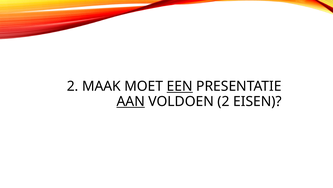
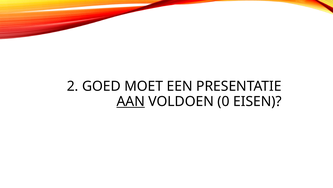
MAAK: MAAK -> GOED (101, 86)
EEN underline: present -> none (180, 86)
VOLDOEN 2: 2 -> 0 (223, 101)
